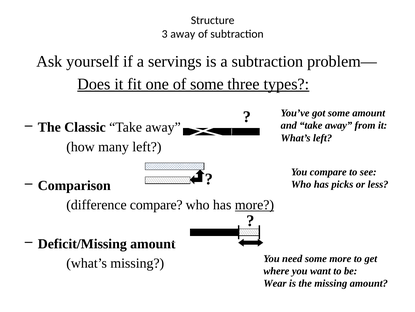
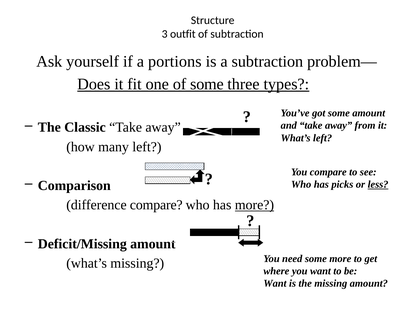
3 away: away -> outfit (183, 34)
servings: servings -> portions (175, 61)
less underline: none -> present (378, 184)
Wear: Wear -> Want (275, 283)
